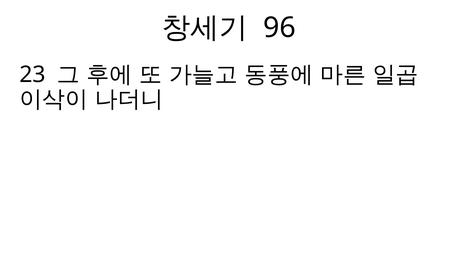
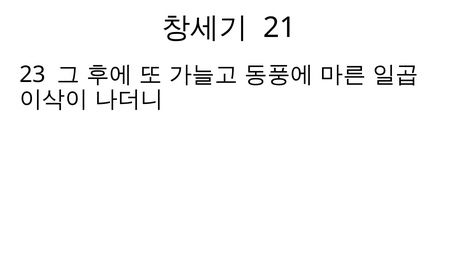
96: 96 -> 21 (280, 28)
